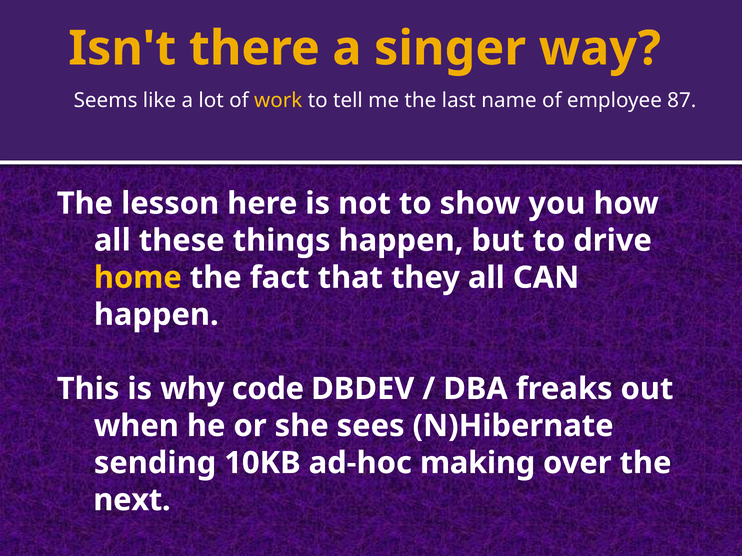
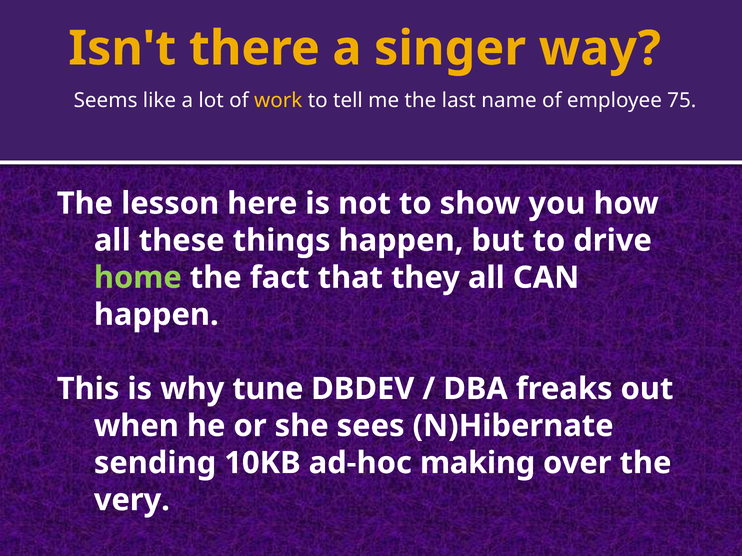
87: 87 -> 75 (682, 100)
home colour: yellow -> light green (138, 278)
code: code -> tune (268, 389)
next: next -> very (132, 500)
